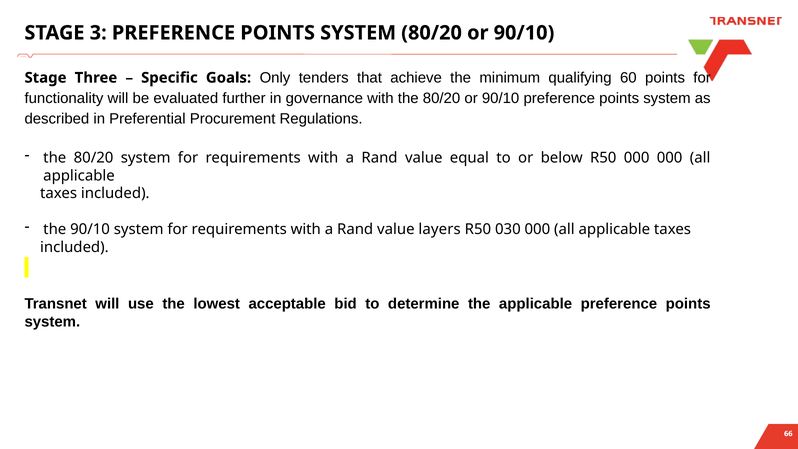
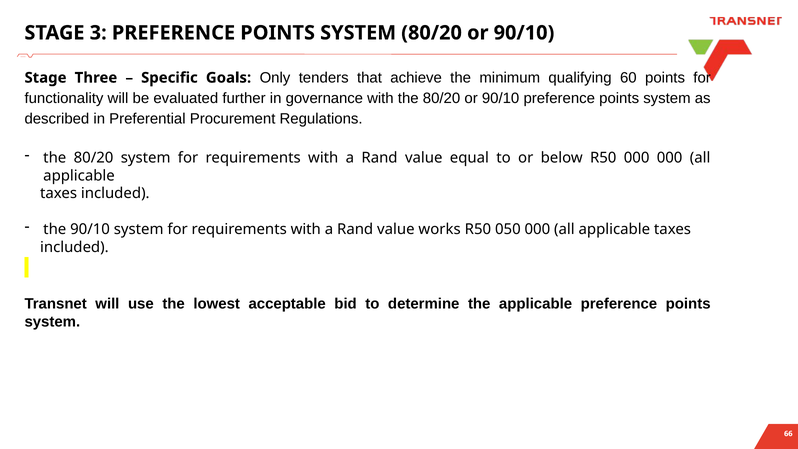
layers: layers -> works (440, 229)
030: 030 -> 050 (508, 229)
